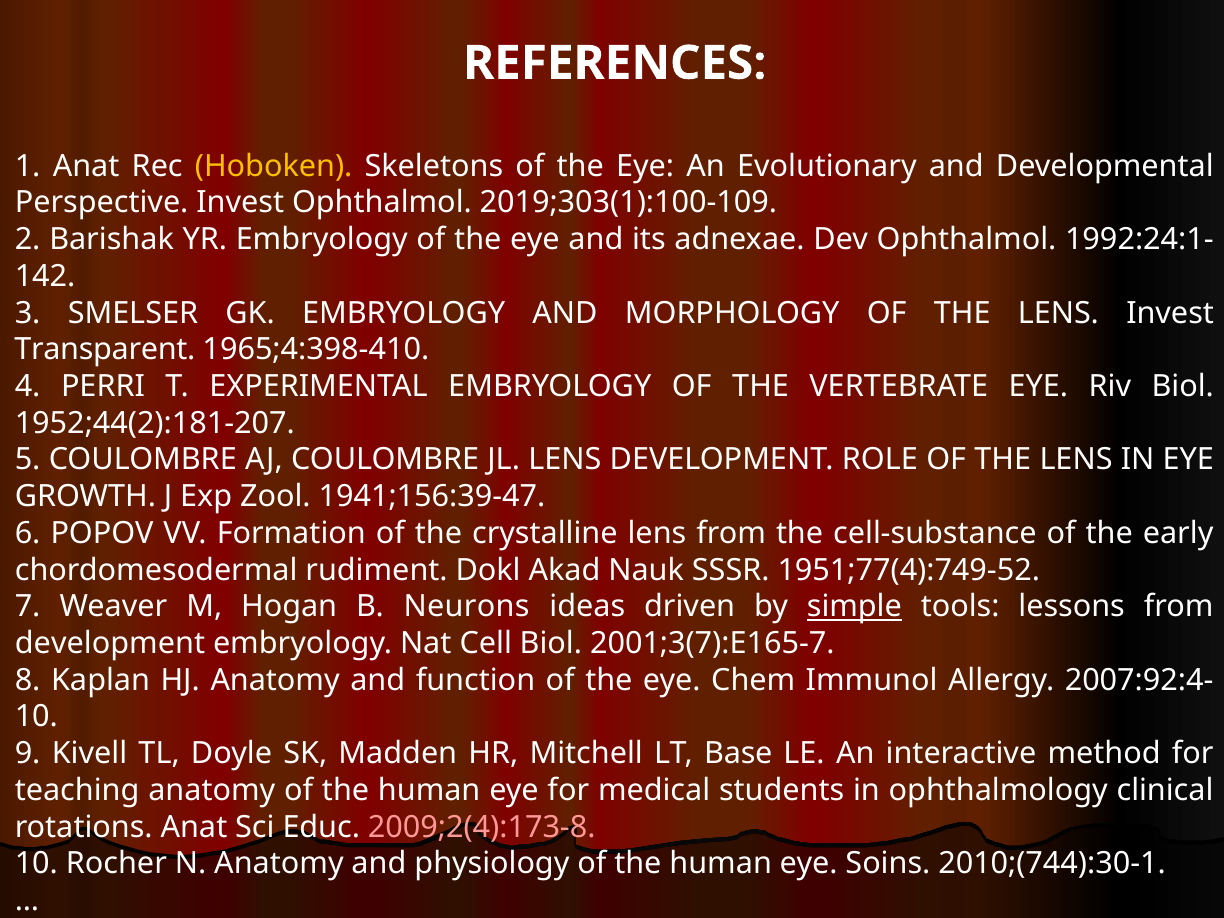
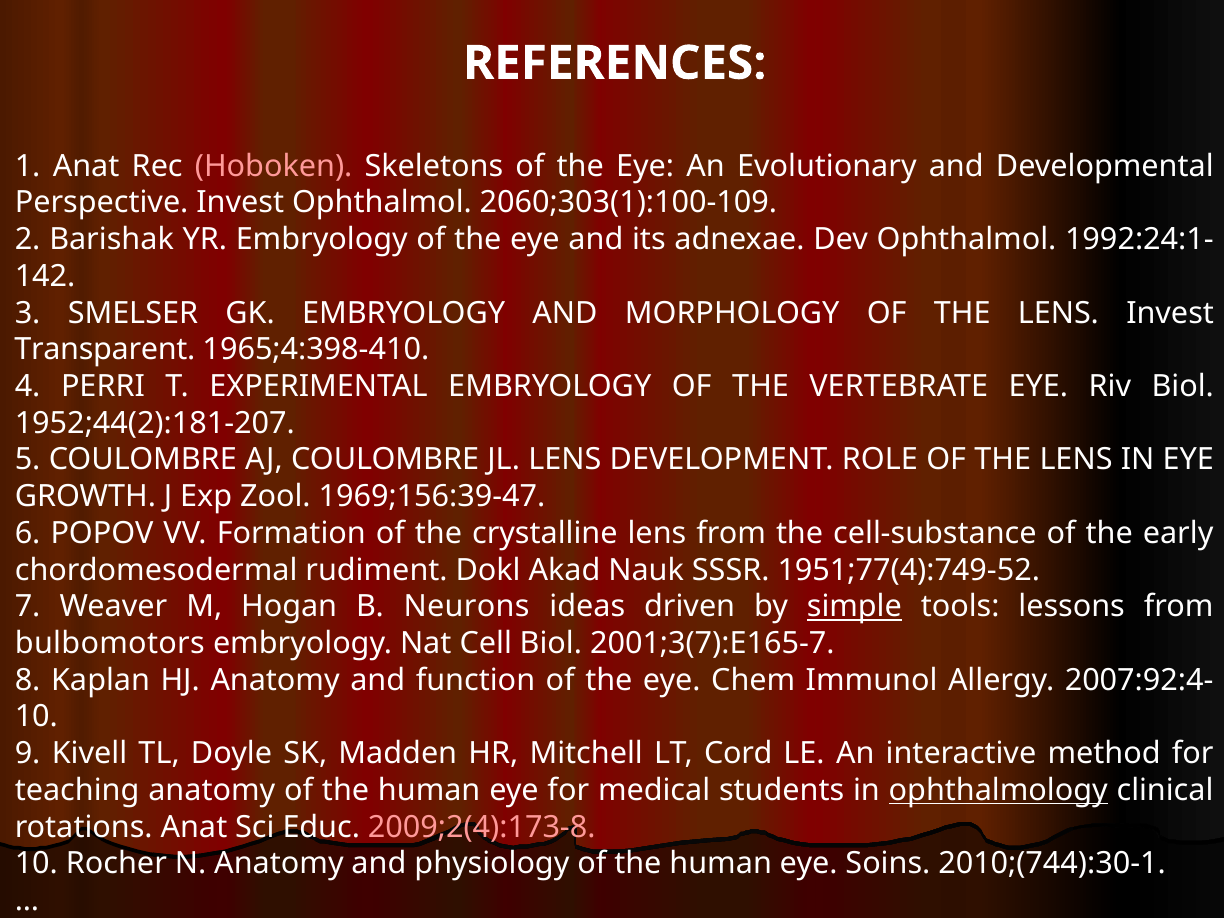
Hoboken colour: yellow -> pink (274, 166)
2019;303(1):100-109: 2019;303(1):100-109 -> 2060;303(1):100-109 (628, 203)
1941;156:39-47: 1941;156:39-47 -> 1969;156:39-47 (432, 497)
development: development -> bulbomotors (110, 643)
Base: Base -> Cord (738, 754)
ophthalmology underline: none -> present (998, 790)
